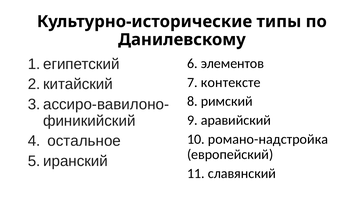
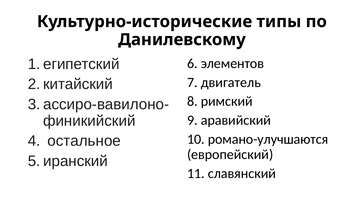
контексте: контексте -> двигатель (231, 82)
романо-надстройка: романо-надстройка -> романо-улучшаются (268, 139)
